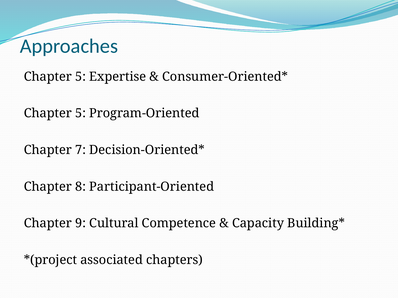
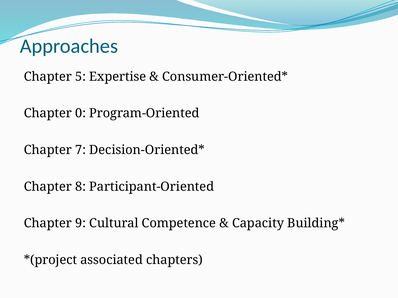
5: 5 -> 0 (81, 113)
